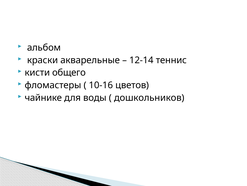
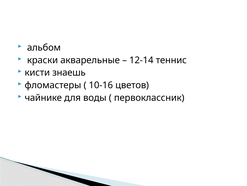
общего: общего -> знаешь (69, 72)
дошкольников: дошкольников -> первоклассник (149, 97)
